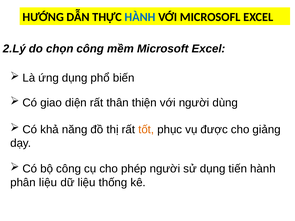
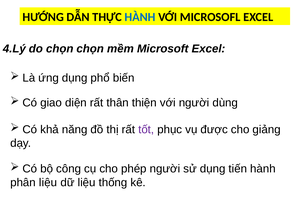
2.Lý: 2.Lý -> 4.Lý (14, 49)
chọn công: công -> chọn (90, 49)
tốt colour: orange -> purple (146, 130)
